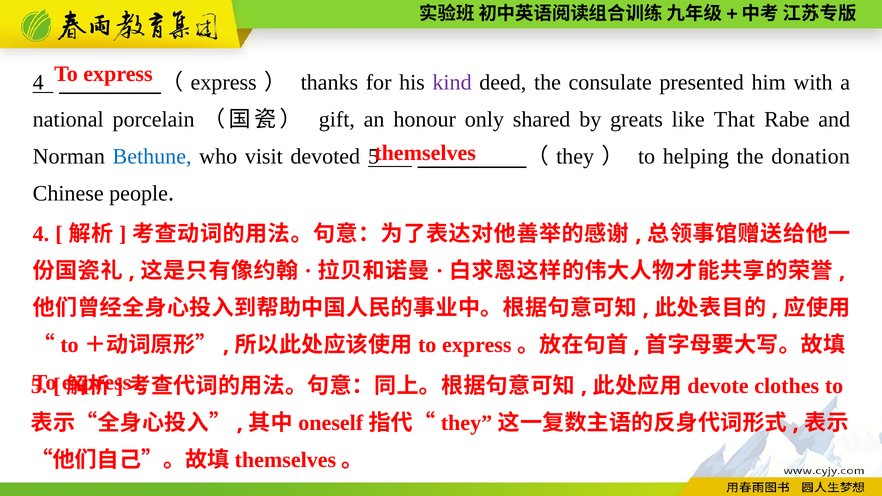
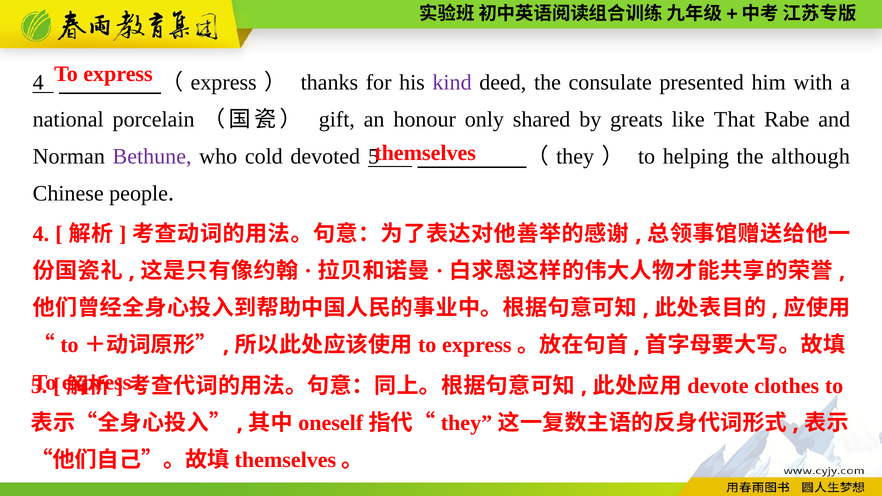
Bethune colour: blue -> purple (152, 157)
visit: visit -> cold (264, 157)
donation: donation -> although (811, 157)
